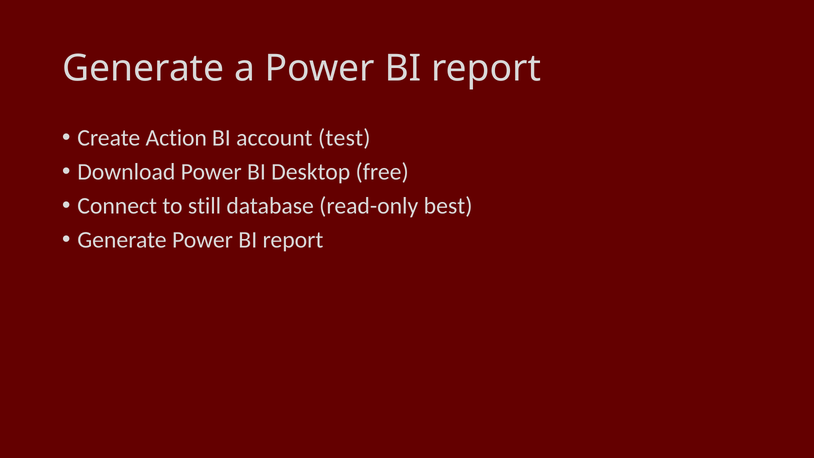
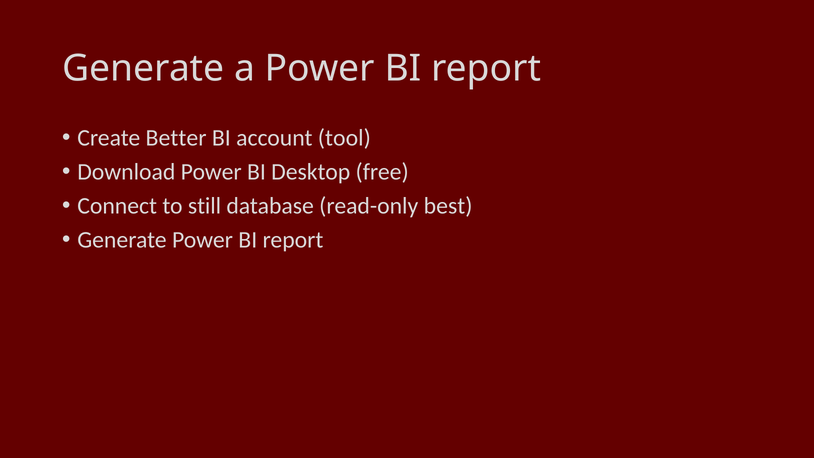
Action: Action -> Better (176, 138)
test: test -> tool (344, 138)
